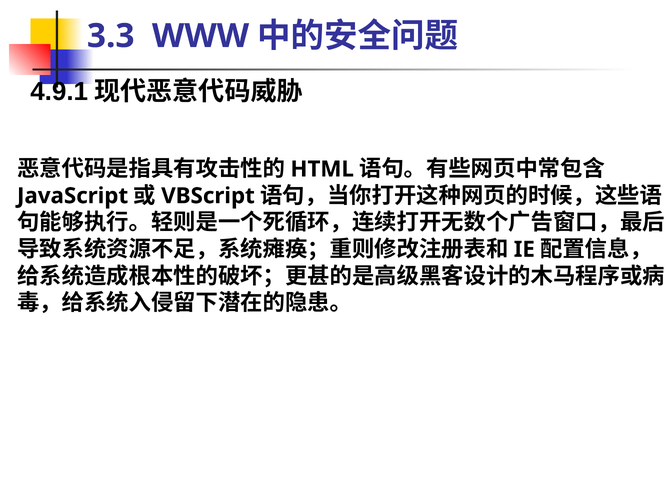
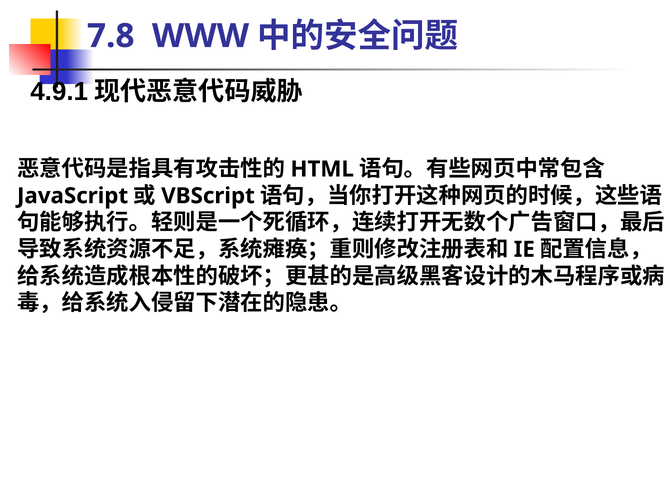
3.3: 3.3 -> 7.8 (111, 36)
